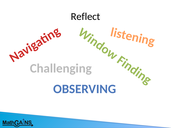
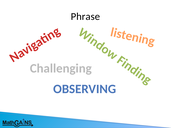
Reflect: Reflect -> Phrase (85, 17)
